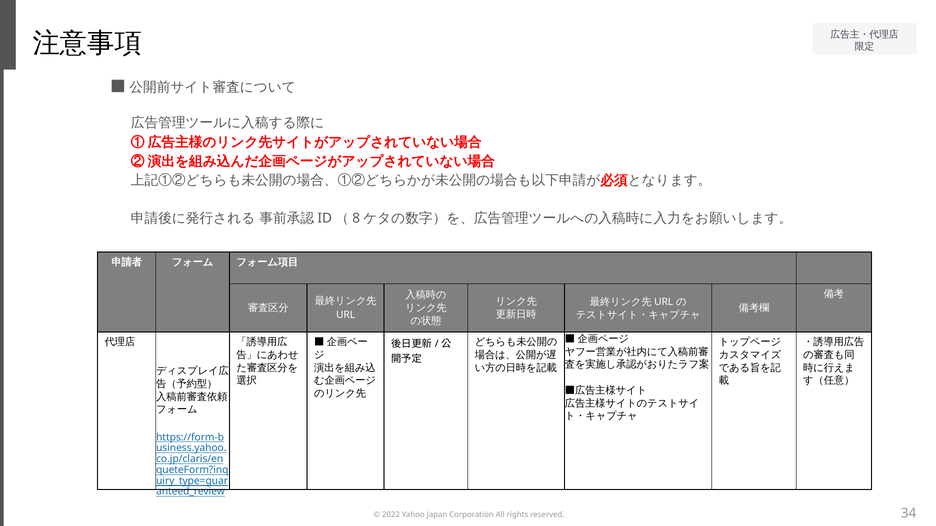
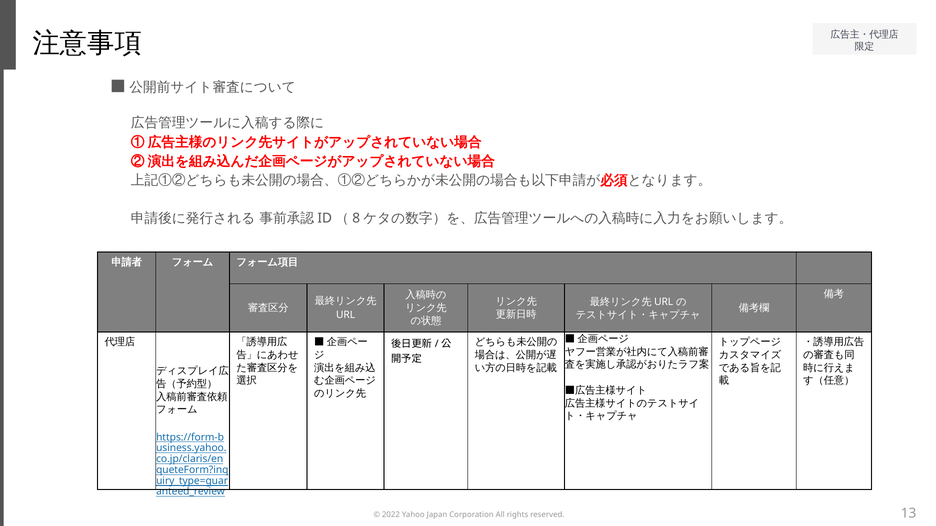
34: 34 -> 13 (909, 514)
